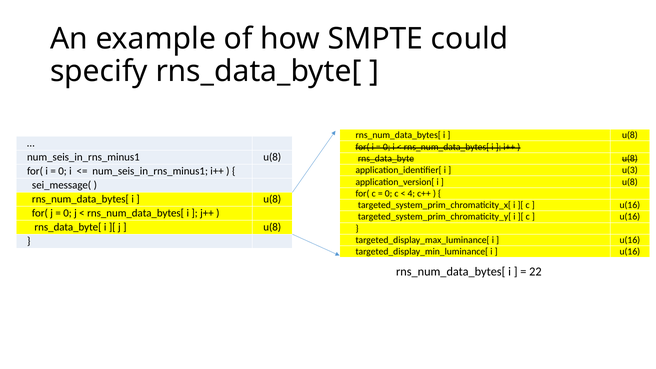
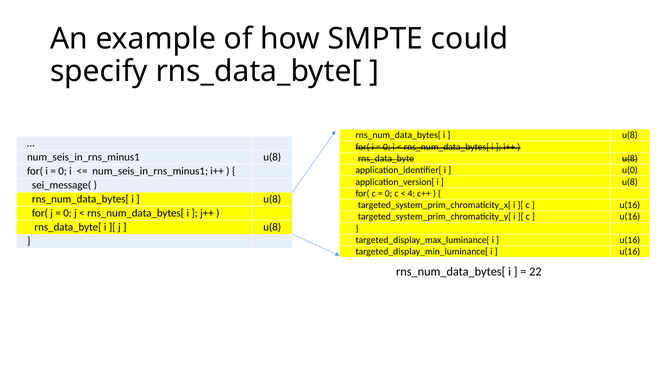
u(3: u(3 -> u(0 (630, 170)
